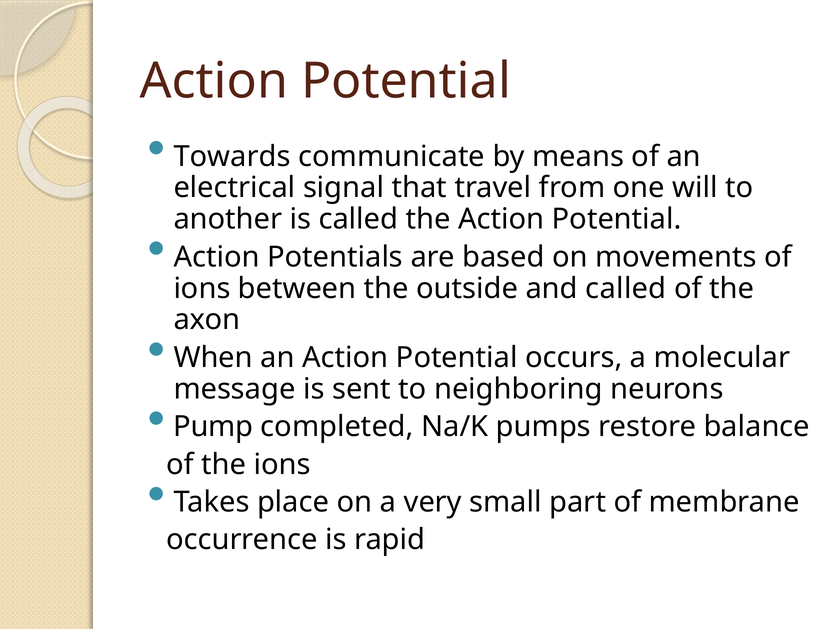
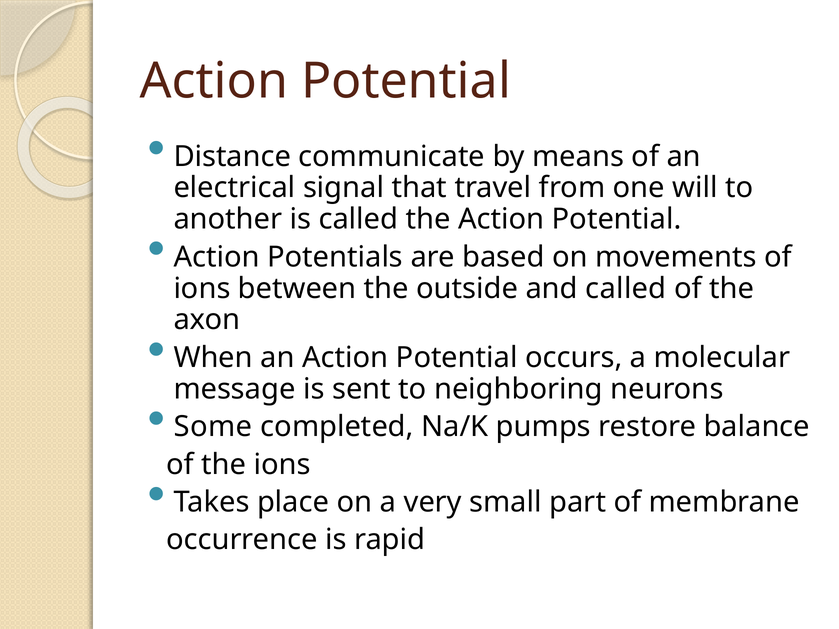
Towards: Towards -> Distance (232, 157)
Pump: Pump -> Some (213, 427)
